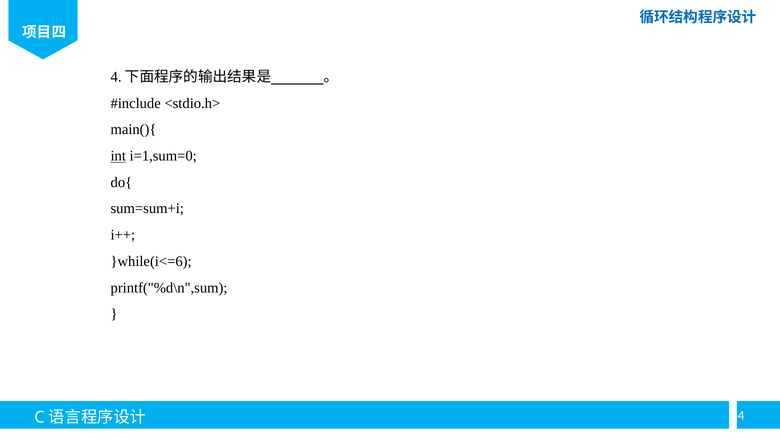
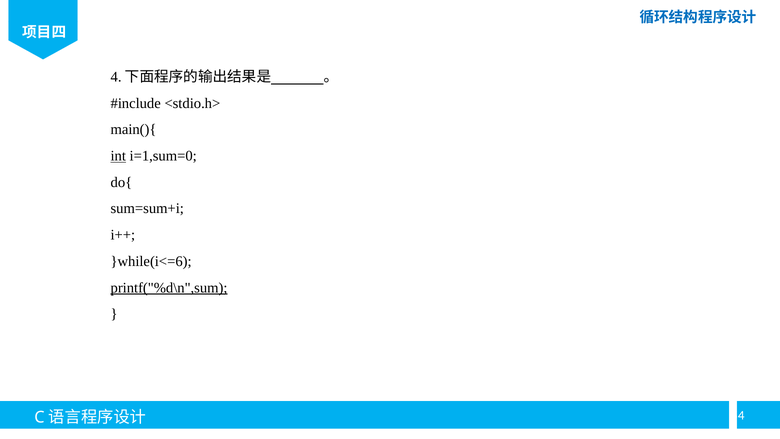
printf("%d\n",sum underline: none -> present (169, 288)
